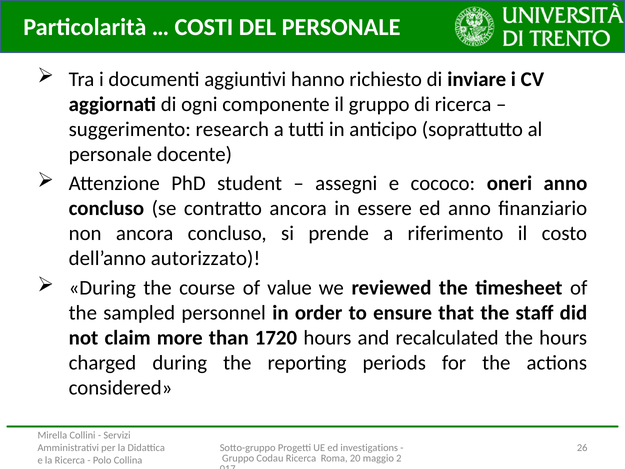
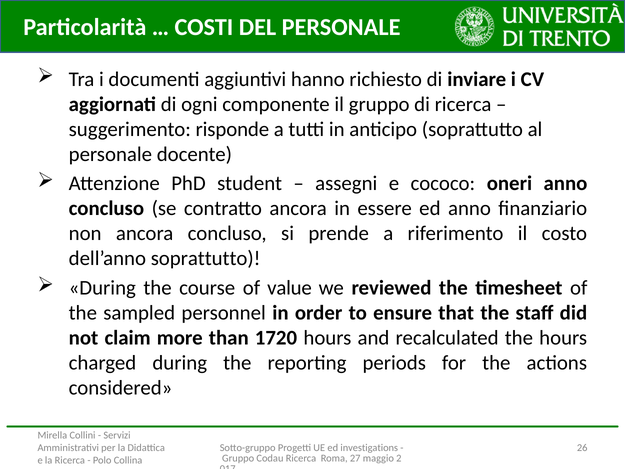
research: research -> risponde (232, 129)
dell’anno autorizzato: autorizzato -> soprattutto (206, 258)
20: 20 -> 27 (355, 458)
